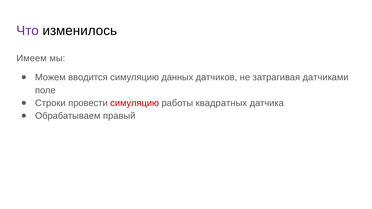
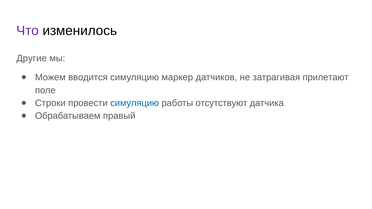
Имеем: Имеем -> Другие (32, 59)
данных: данных -> маркер (177, 78)
датчиками: датчиками -> прилетают (326, 78)
симуляцию colour: red -> blue (135, 103)
квадратных: квадратных -> отсутствуют (221, 103)
